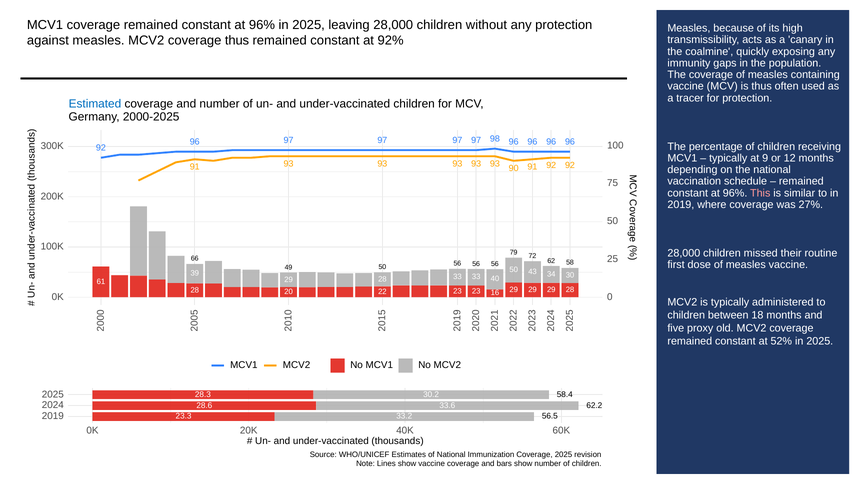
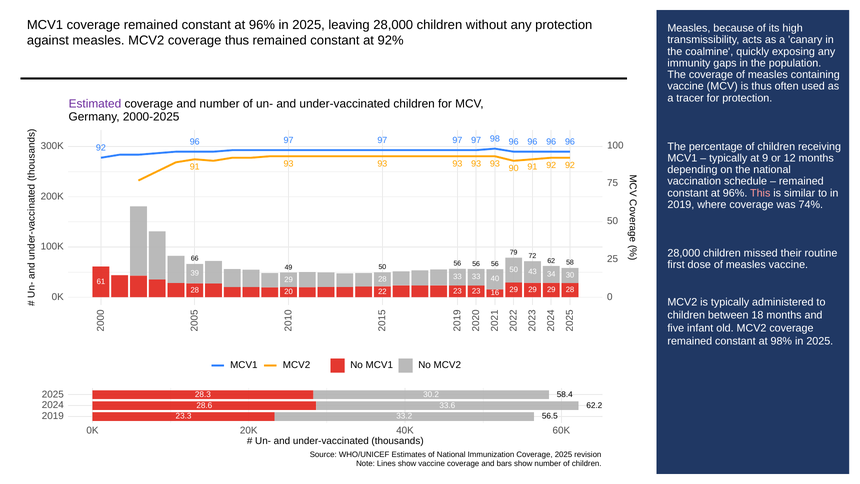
Estimated colour: blue -> purple (95, 104)
27%: 27% -> 74% (811, 205)
proxy: proxy -> infant (700, 328)
52%: 52% -> 98% (781, 341)
